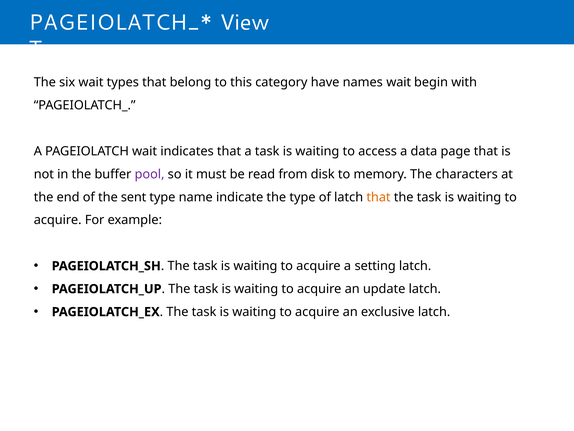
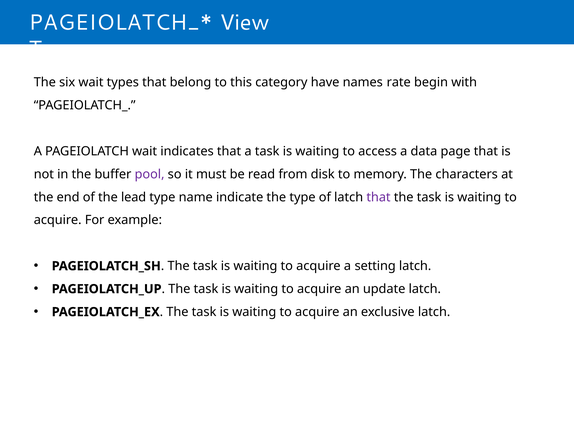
names wait: wait -> rate (399, 82)
sent: sent -> lead (134, 197)
that colour: orange -> purple (378, 197)
